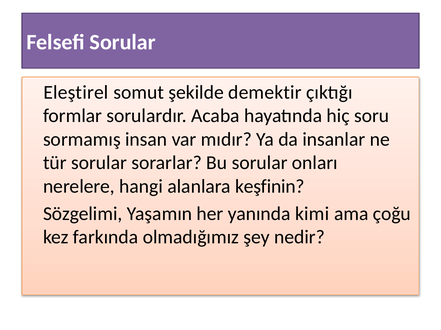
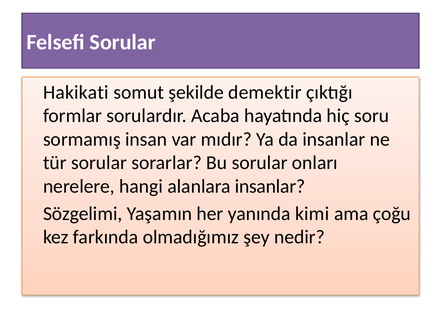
Eleştirel: Eleştirel -> Hakikati (76, 93)
alanlara keşfinin: keşfinin -> insanlar (270, 187)
